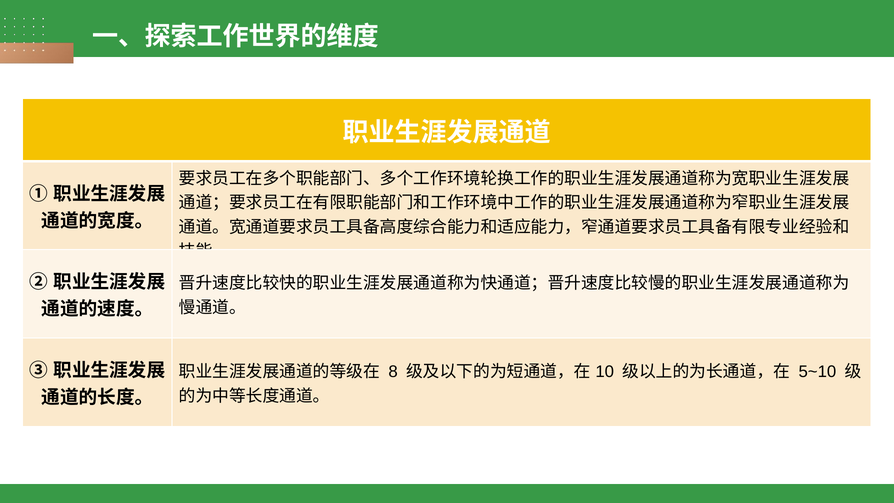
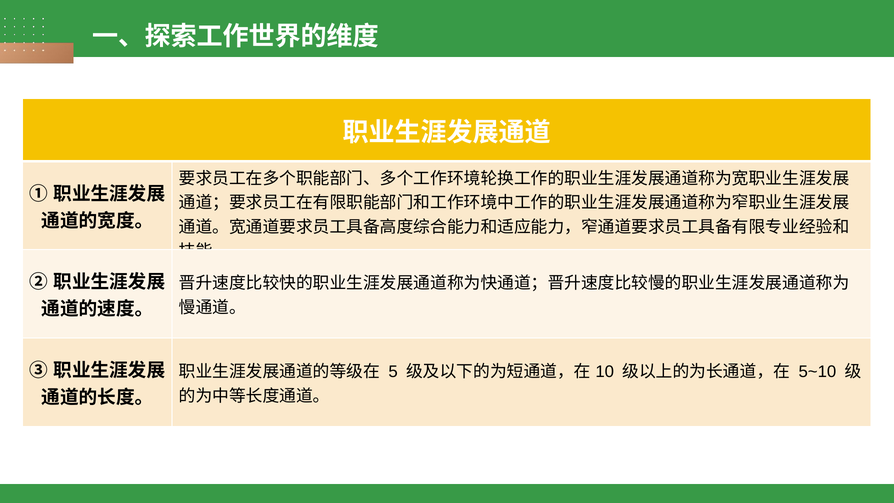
8: 8 -> 5 (393, 372)
